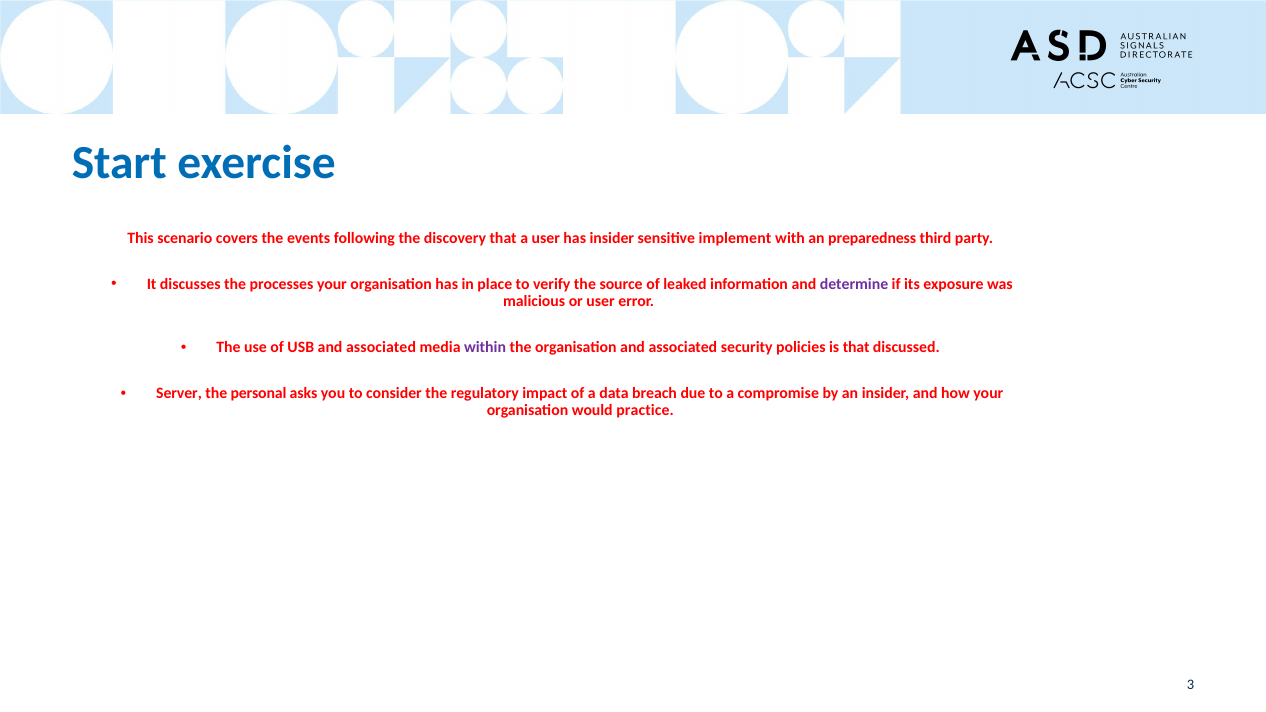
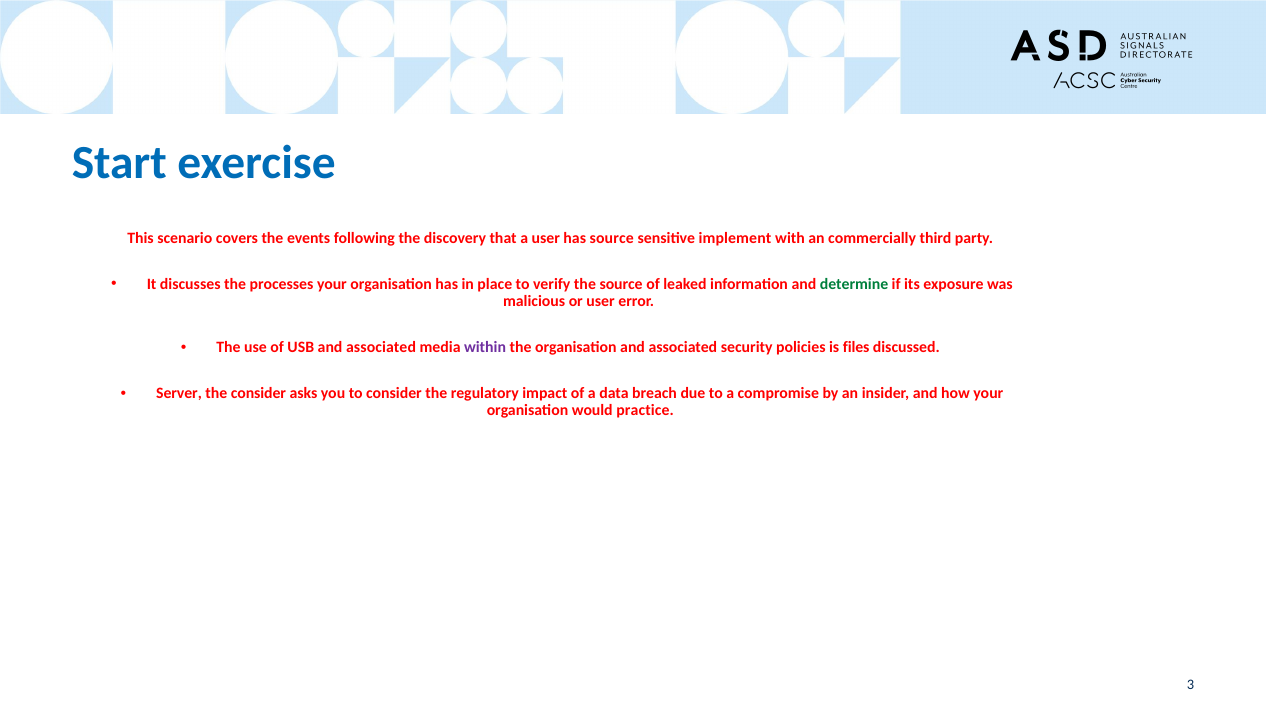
has insider: insider -> source (612, 238)
preparedness: preparedness -> commercially (872, 238)
determine colour: purple -> green (854, 284)
is that: that -> files (856, 348)
the personal: personal -> consider (258, 394)
